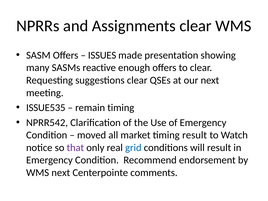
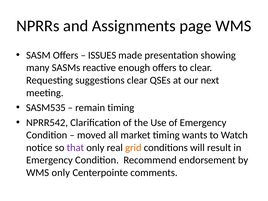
Assignments clear: clear -> page (196, 26)
ISSUE535: ISSUE535 -> SASM535 (46, 108)
timing result: result -> wants (195, 135)
grid colour: blue -> orange (133, 148)
WMS next: next -> only (61, 173)
